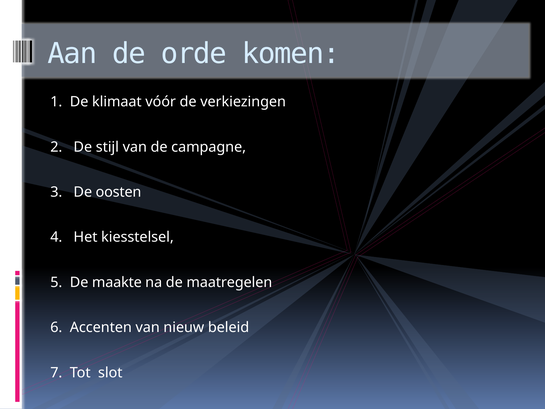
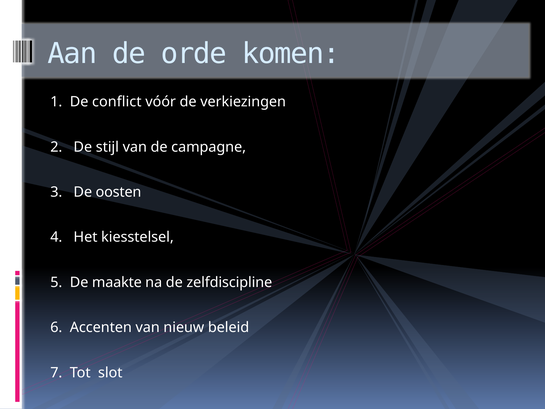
klimaat: klimaat -> conflict (117, 102)
maatregelen: maatregelen -> zelfdiscipline (229, 282)
